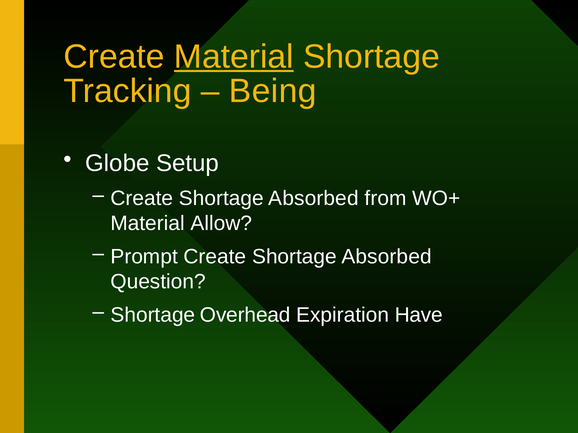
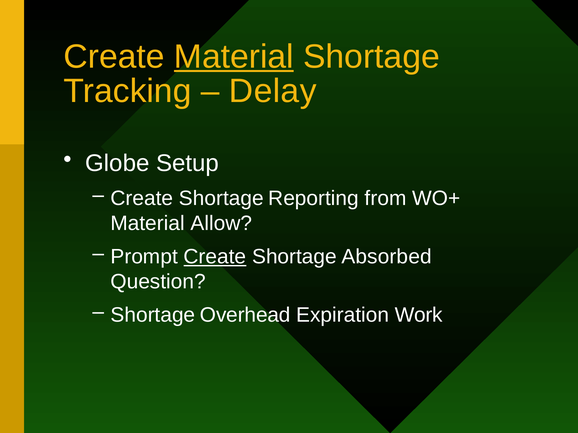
Being: Being -> Delay (273, 91)
Absorbed: Absorbed -> Reporting (314, 199)
Create underline: none -> present (215, 257)
Have: Have -> Work (419, 315)
